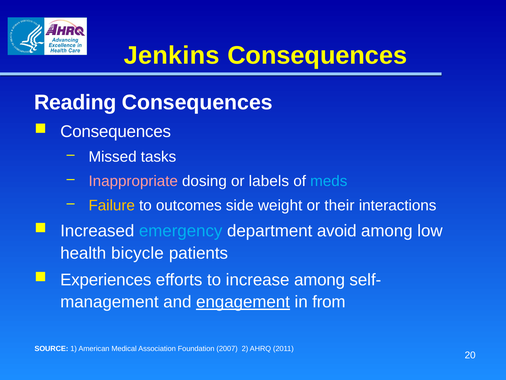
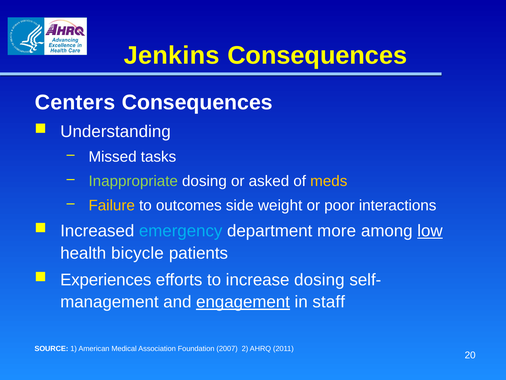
Reading: Reading -> Centers (75, 102)
Consequences: Consequences -> Understanding (116, 131)
Inappropriate colour: pink -> light green (133, 181)
labels: labels -> asked (269, 181)
meds colour: light blue -> yellow (329, 181)
their: their -> poor (339, 205)
avoid: avoid -> more (337, 231)
low underline: none -> present (430, 231)
increase among: among -> dosing (319, 279)
from: from -> staff (329, 302)
